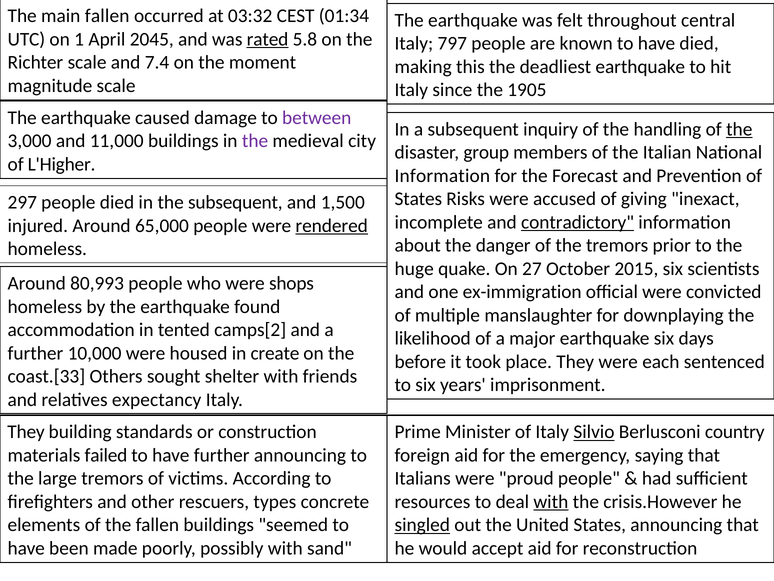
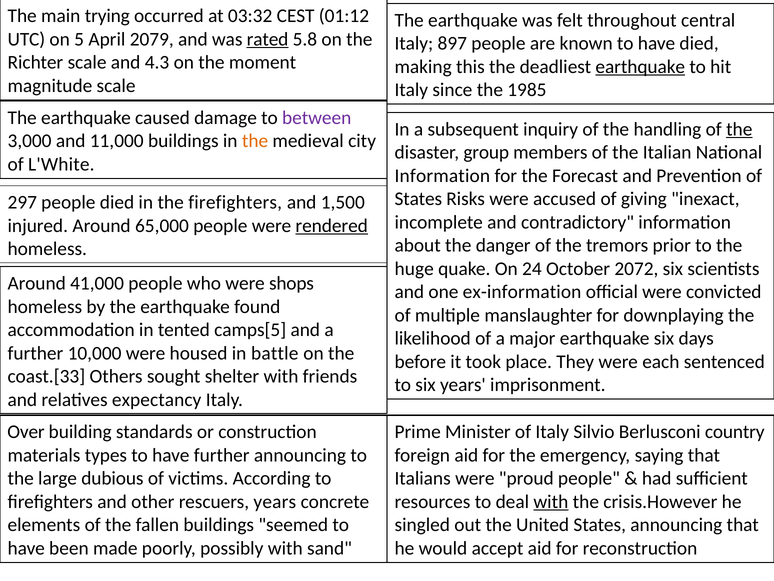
main fallen: fallen -> trying (107, 16)
01:34: 01:34 -> 01:12 (344, 16)
1: 1 -> 5 (79, 39)
2045: 2045 -> 2079 (152, 39)
797: 797 -> 897 (452, 43)
7.4: 7.4 -> 4.3 (157, 63)
earthquake underline: none -> present (640, 67)
1905: 1905 -> 1985 (527, 90)
the colour: purple -> orange (255, 141)
L'Higher: L'Higher -> L'White (61, 164)
the subsequent: subsequent -> firefighters (235, 202)
contradictory underline: present -> none (578, 222)
27: 27 -> 24 (532, 268)
2015: 2015 -> 2072 (636, 268)
80,993: 80,993 -> 41,000 (97, 283)
ex-immigration: ex-immigration -> ex-information (522, 292)
camps[2: camps[2 -> camps[5 (250, 330)
create: create -> battle (275, 353)
They: They -> Over (26, 432)
Silvio underline: present -> none (594, 432)
failed: failed -> types (106, 455)
large tremors: tremors -> dubious (112, 478)
rescuers types: types -> years (275, 501)
singled underline: present -> none (422, 525)
